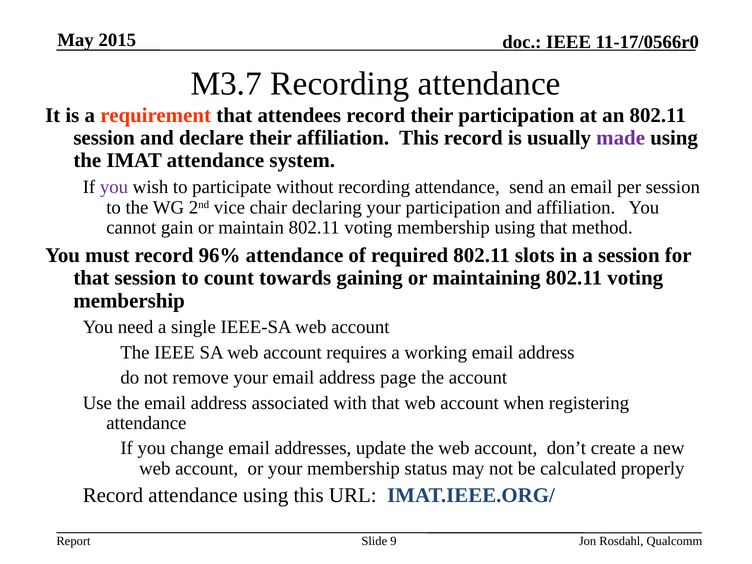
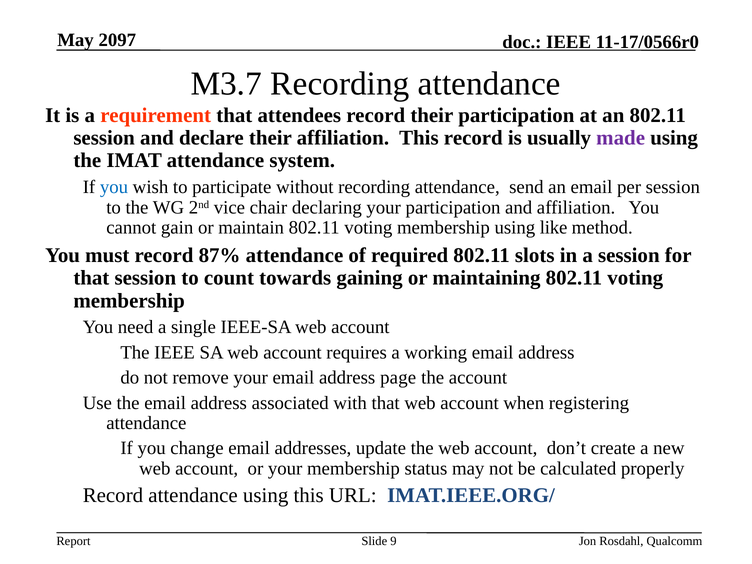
2015: 2015 -> 2097 (117, 40)
you colour: purple -> blue (114, 187)
using that: that -> like (554, 228)
96%: 96% -> 87% (220, 255)
